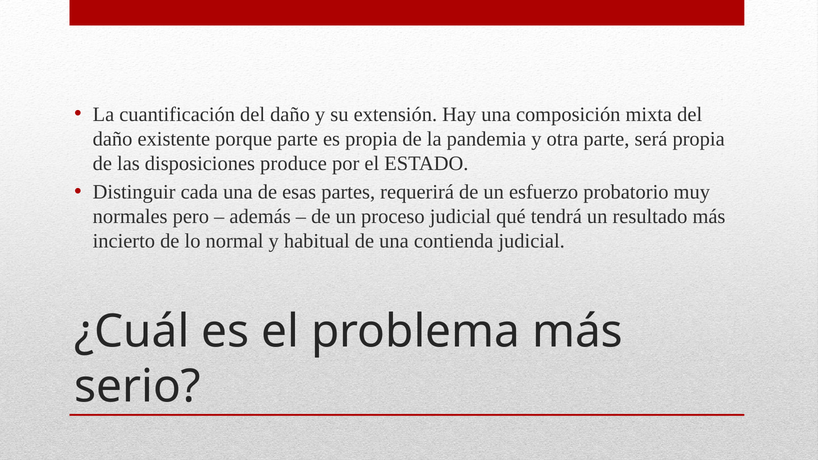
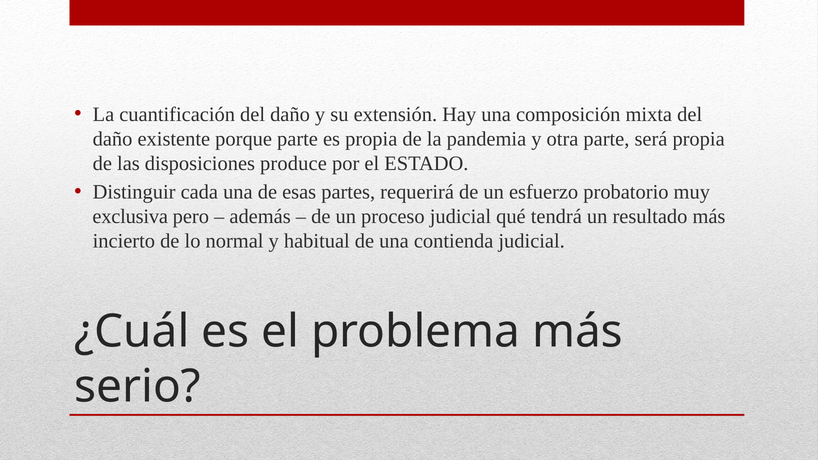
normales: normales -> exclusiva (130, 217)
